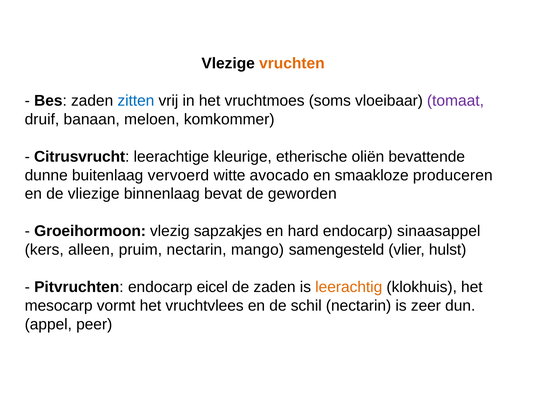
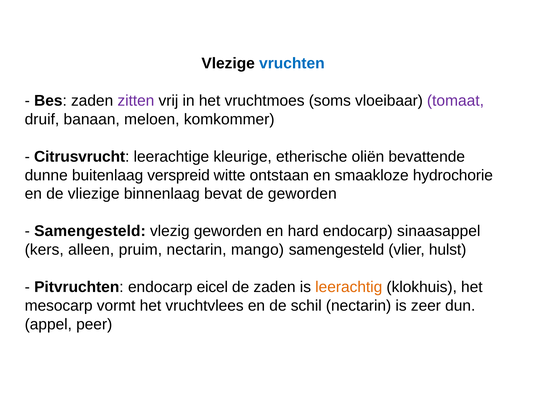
vruchten colour: orange -> blue (292, 63)
zitten colour: blue -> purple (136, 101)
vervoerd: vervoerd -> verspreid (179, 175)
avocado: avocado -> ontstaan (279, 175)
produceren: produceren -> hydrochorie (453, 175)
Groeihormoon: Groeihormoon -> Samengesteld (90, 231)
vlezig sapzakjes: sapzakjes -> geworden (228, 231)
